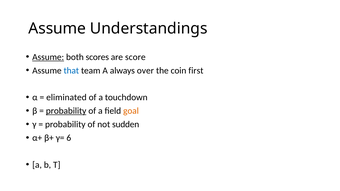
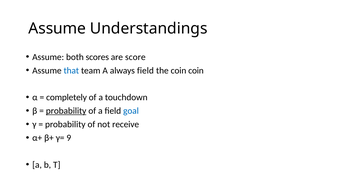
Assume underline: present -> none (48, 57)
always over: over -> field (145, 71)
coin first: first -> coin (196, 71)
eliminated: eliminated -> completely (67, 98)
goal colour: orange -> blue (131, 111)
sudden: sudden -> receive (126, 125)
6: 6 -> 9 (69, 138)
